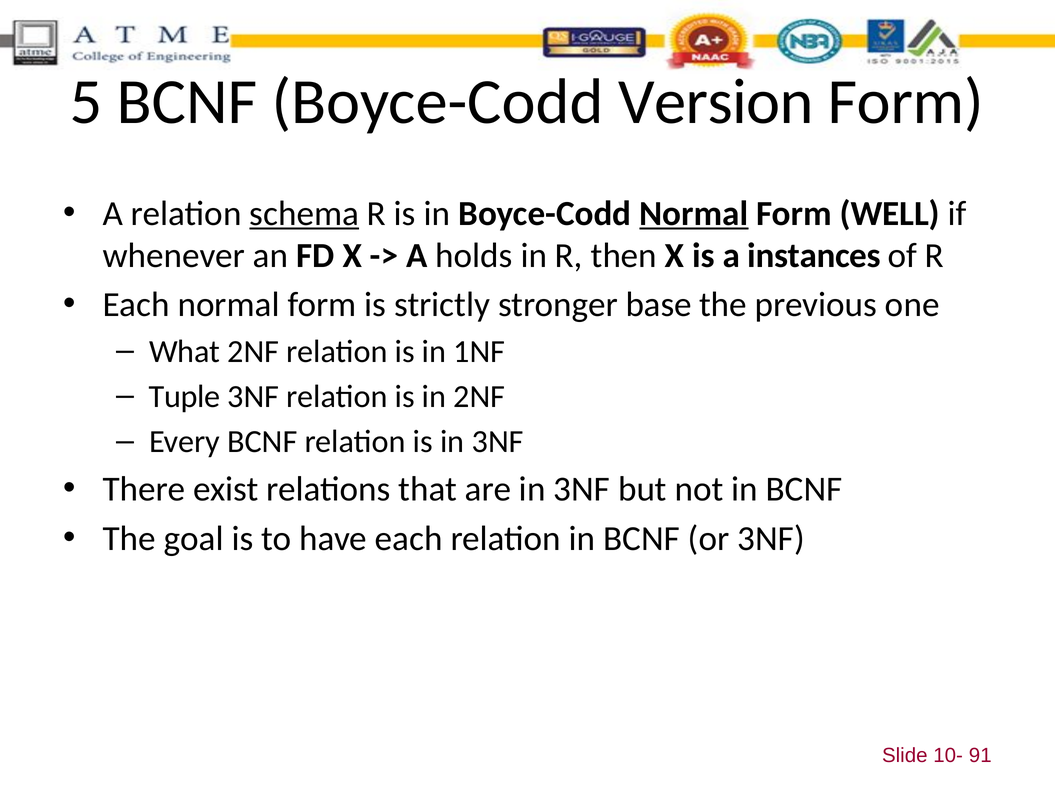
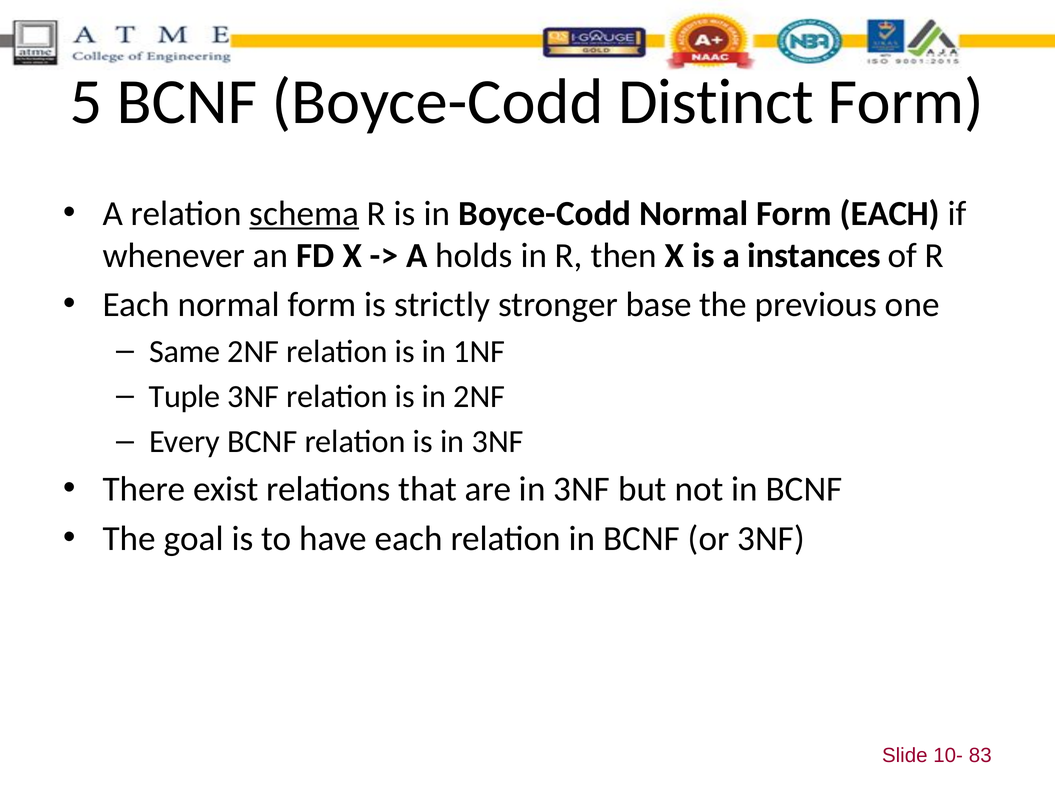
Version: Version -> Distinct (716, 102)
Normal underline: present -> none (694, 213)
Form WELL: WELL -> EACH (890, 213)
What: What -> Same (185, 352)
91: 91 -> 83 (980, 756)
